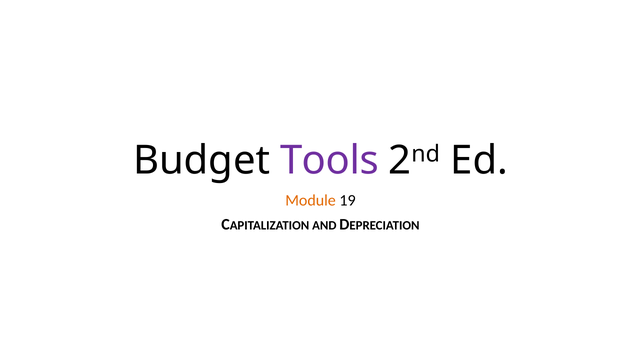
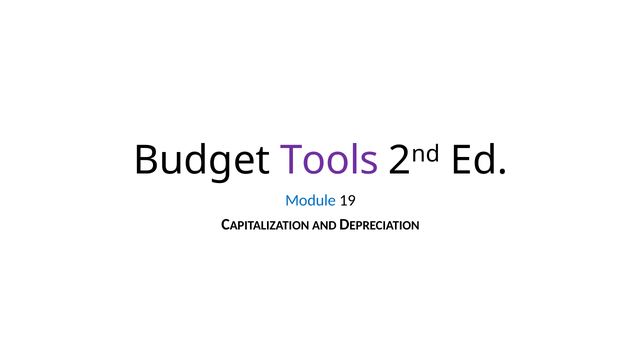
Module colour: orange -> blue (311, 200)
